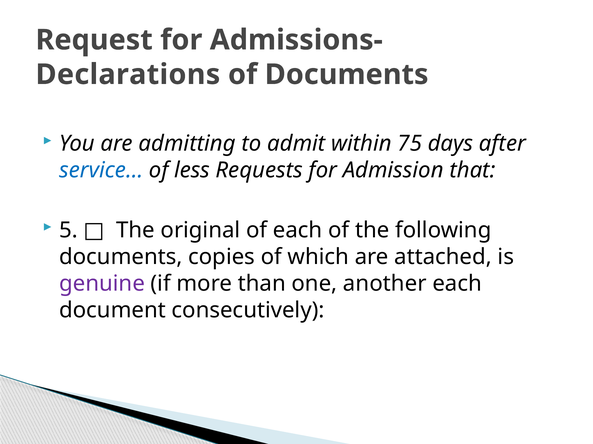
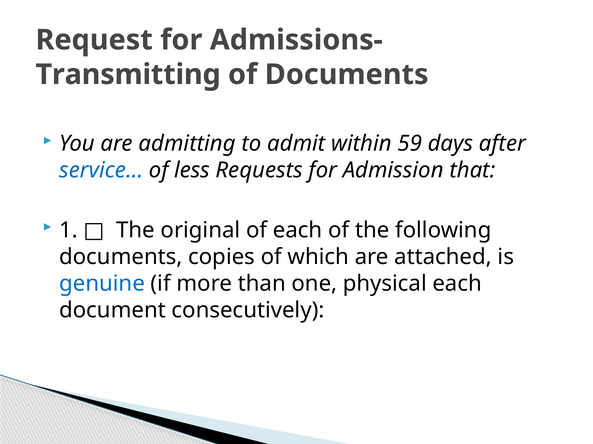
Declarations: Declarations -> Transmitting (128, 75)
75: 75 -> 59 (410, 144)
5: 5 -> 1 (69, 231)
genuine colour: purple -> blue (102, 284)
another: another -> physical (385, 284)
